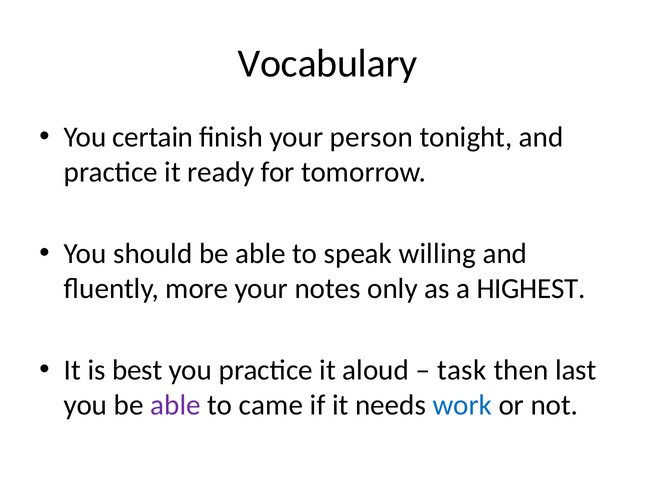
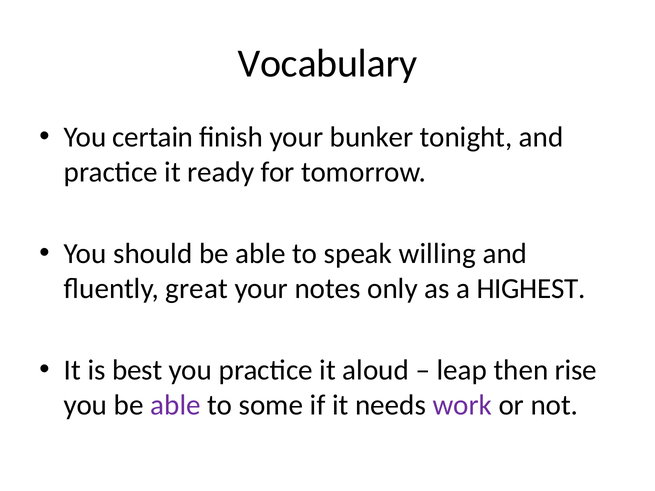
person: person -> bunker (372, 137)
more: more -> great (197, 289)
task: task -> leap (462, 370)
last: last -> rise (576, 370)
came: came -> some (271, 405)
work colour: blue -> purple (462, 405)
